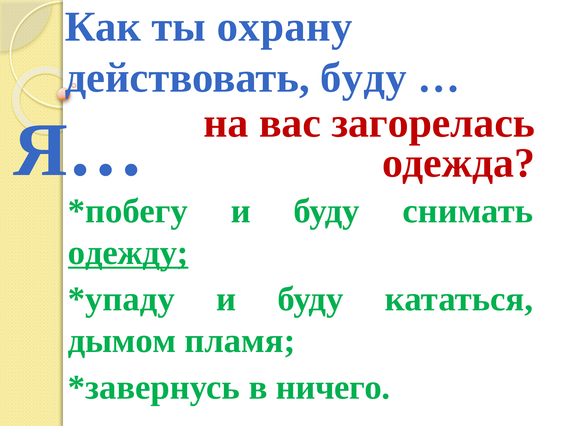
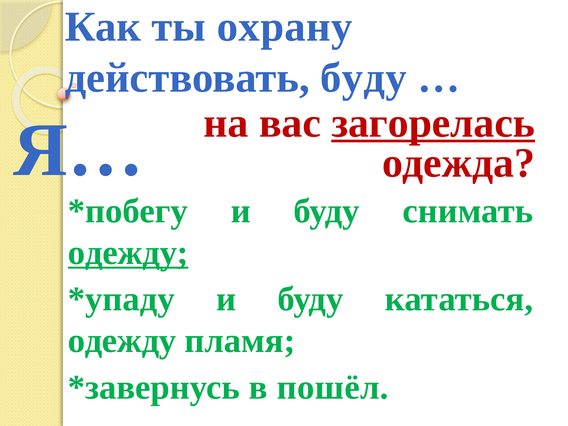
загорелась underline: none -> present (433, 123)
дымом: дымом -> одежду (122, 341)
ничего: ничего -> пошёл (333, 387)
